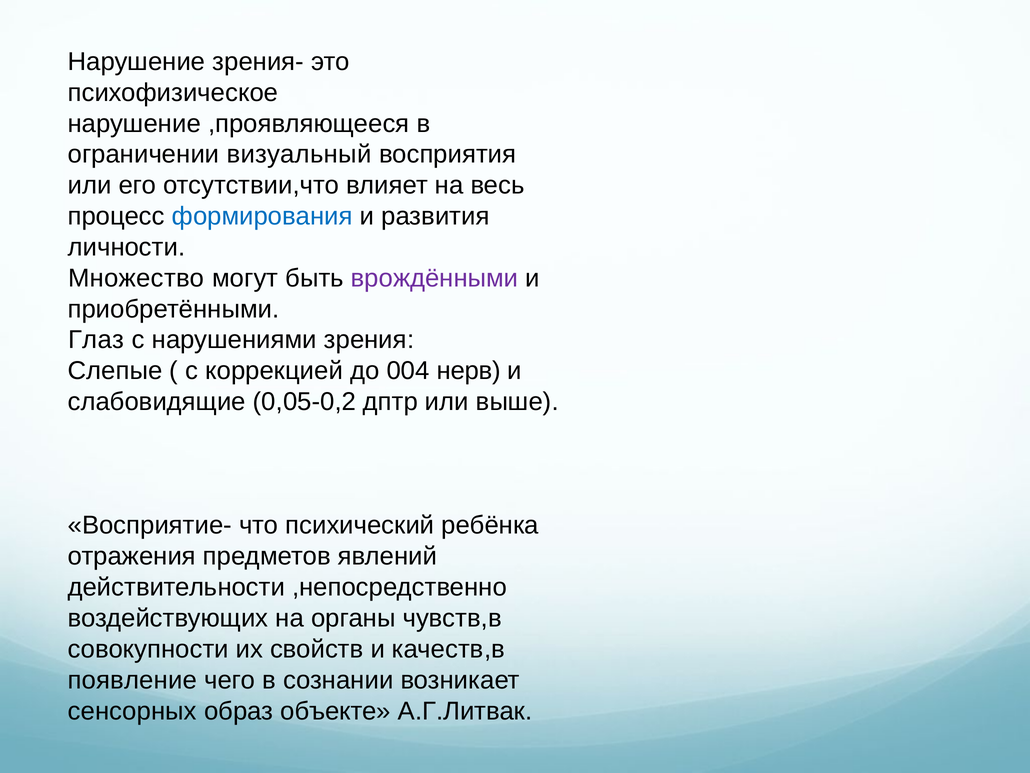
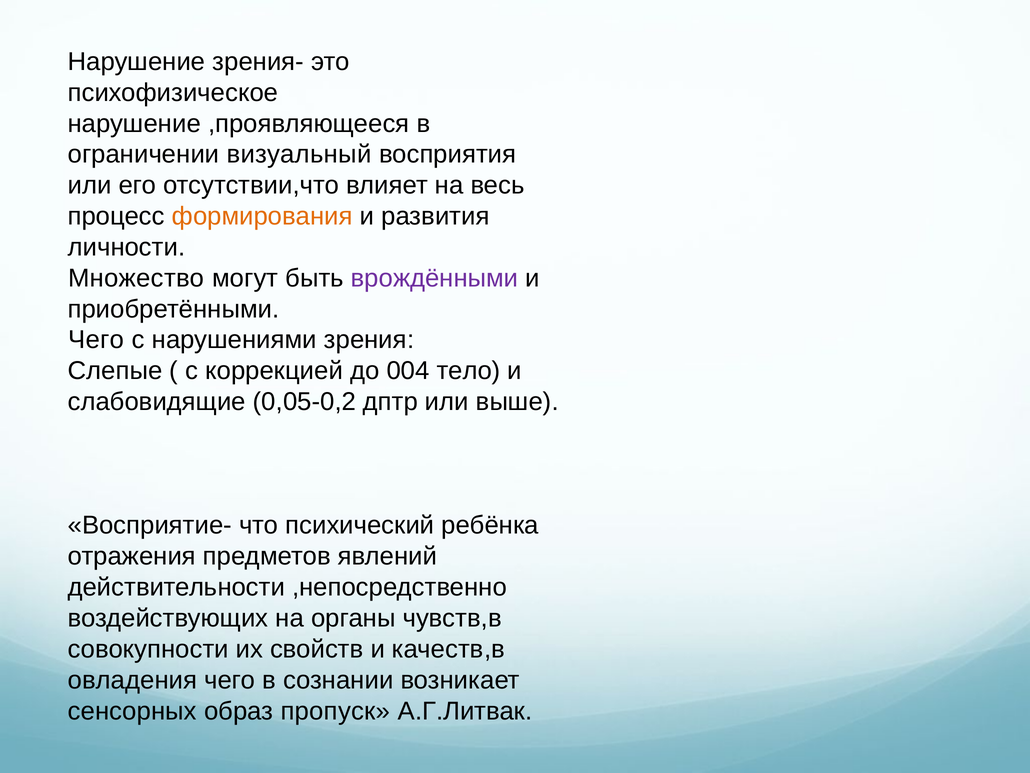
формирования colour: blue -> orange (262, 216)
Глаз: Глаз -> Чего (96, 340)
нерв: нерв -> тело (469, 371)
появление: появление -> овладения (132, 680)
объекте: объекте -> пропуск (335, 711)
